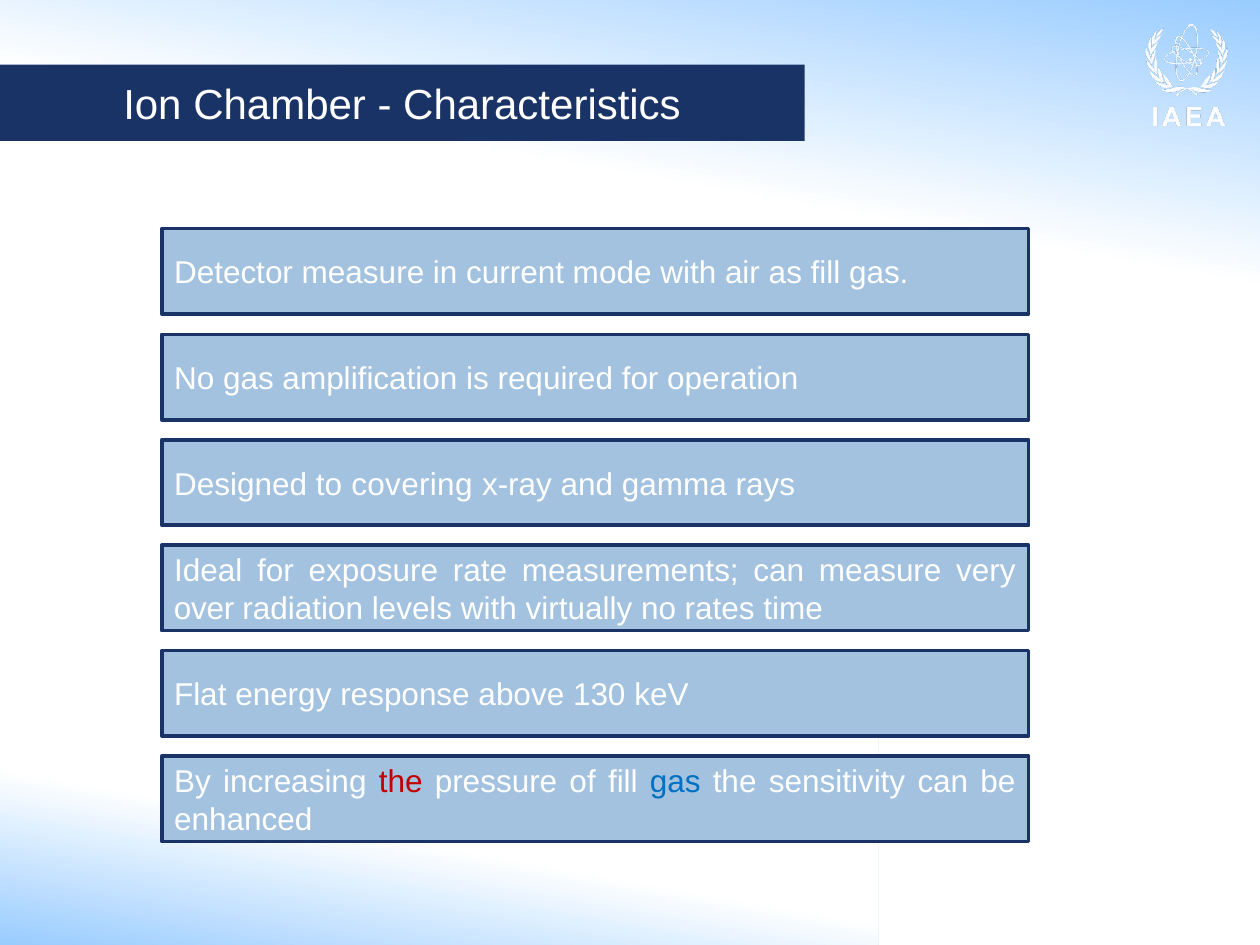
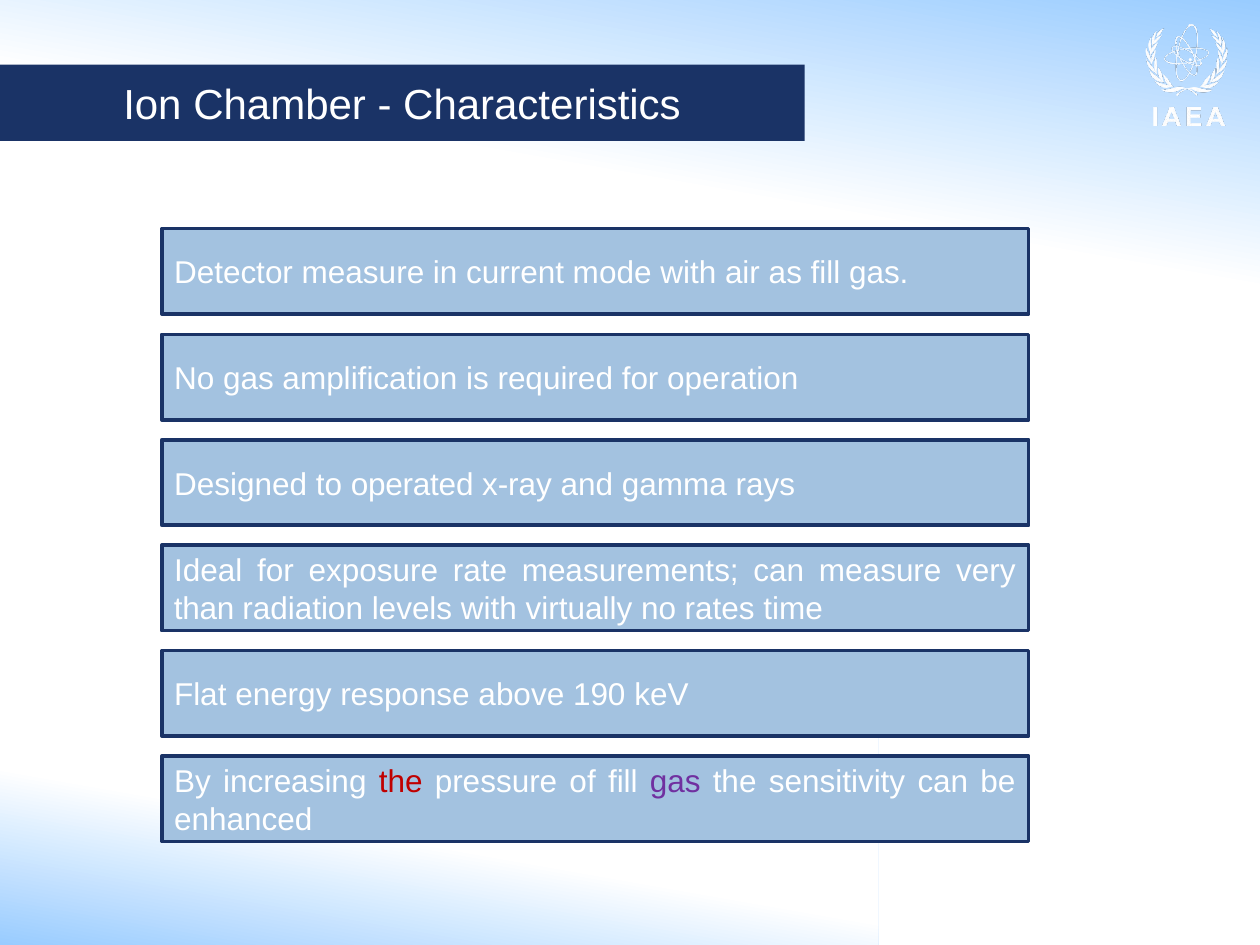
covering: covering -> operated (412, 485)
over: over -> than (204, 609)
130: 130 -> 190 (599, 696)
gas colour: blue -> purple (675, 782)
